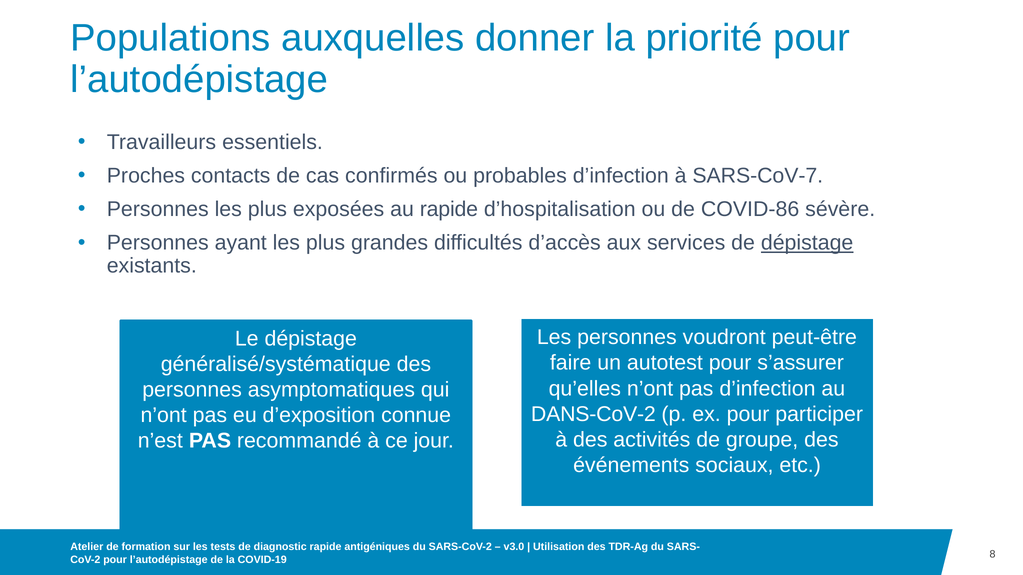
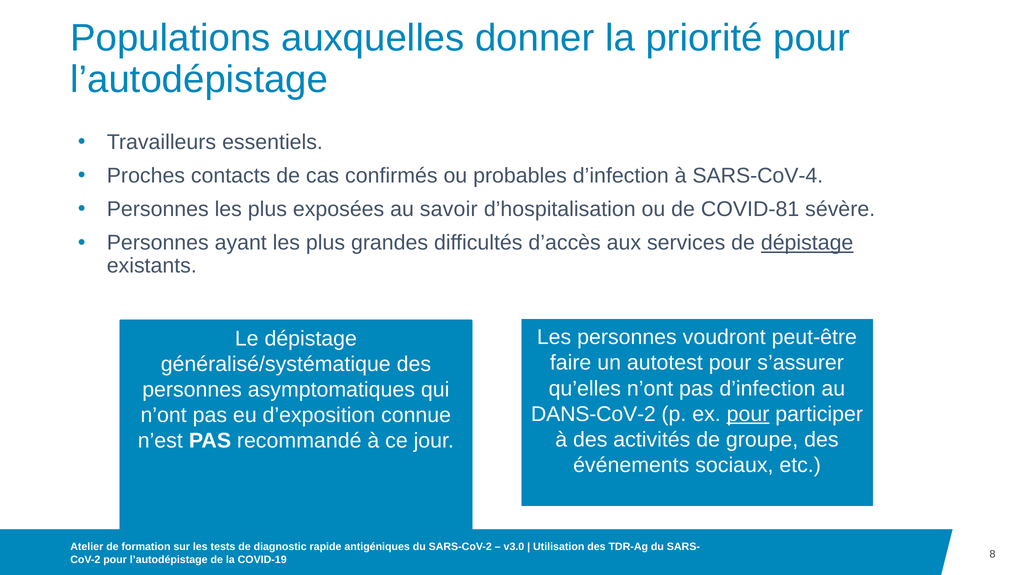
SARS-CoV-7: SARS-CoV-7 -> SARS-CoV-4 (758, 176)
au rapide: rapide -> savoir (449, 209)
COVID-86: COVID-86 -> COVID-81 (750, 209)
pour underline: none -> present (748, 414)
